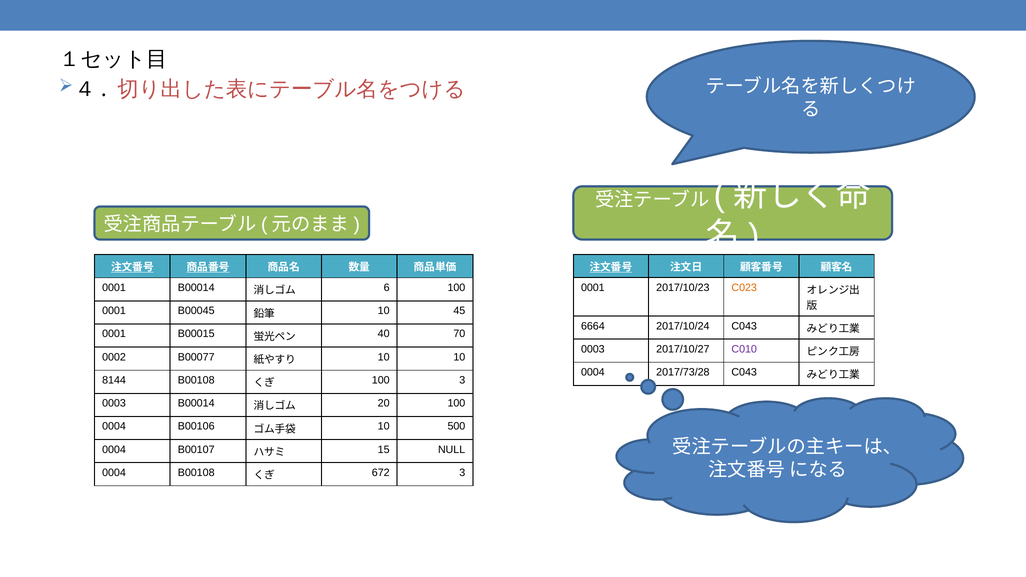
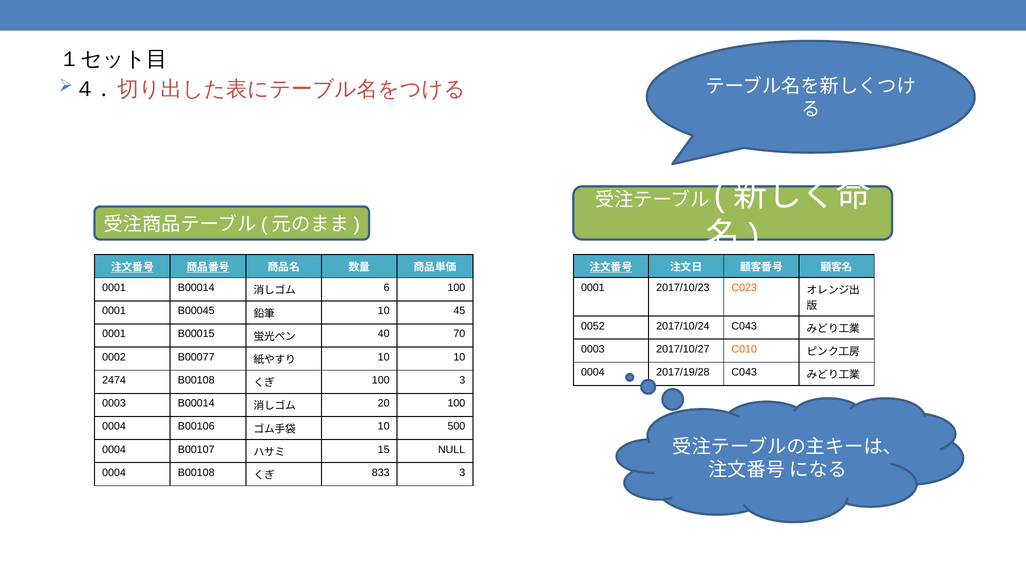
6664: 6664 -> 0052 (593, 326)
C010 colour: purple -> orange (744, 349)
2017/73/28: 2017/73/28 -> 2017/19/28 (683, 372)
8144: 8144 -> 2474 (114, 380)
672: 672 -> 833 (381, 473)
